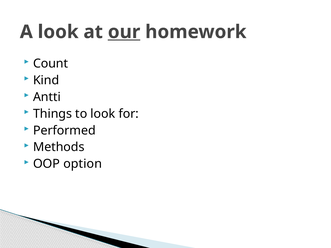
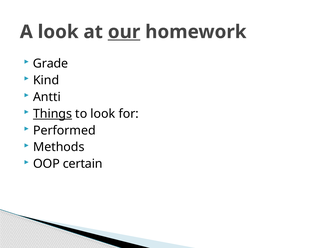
Count: Count -> Grade (51, 64)
Things underline: none -> present (53, 114)
option: option -> certain (83, 164)
